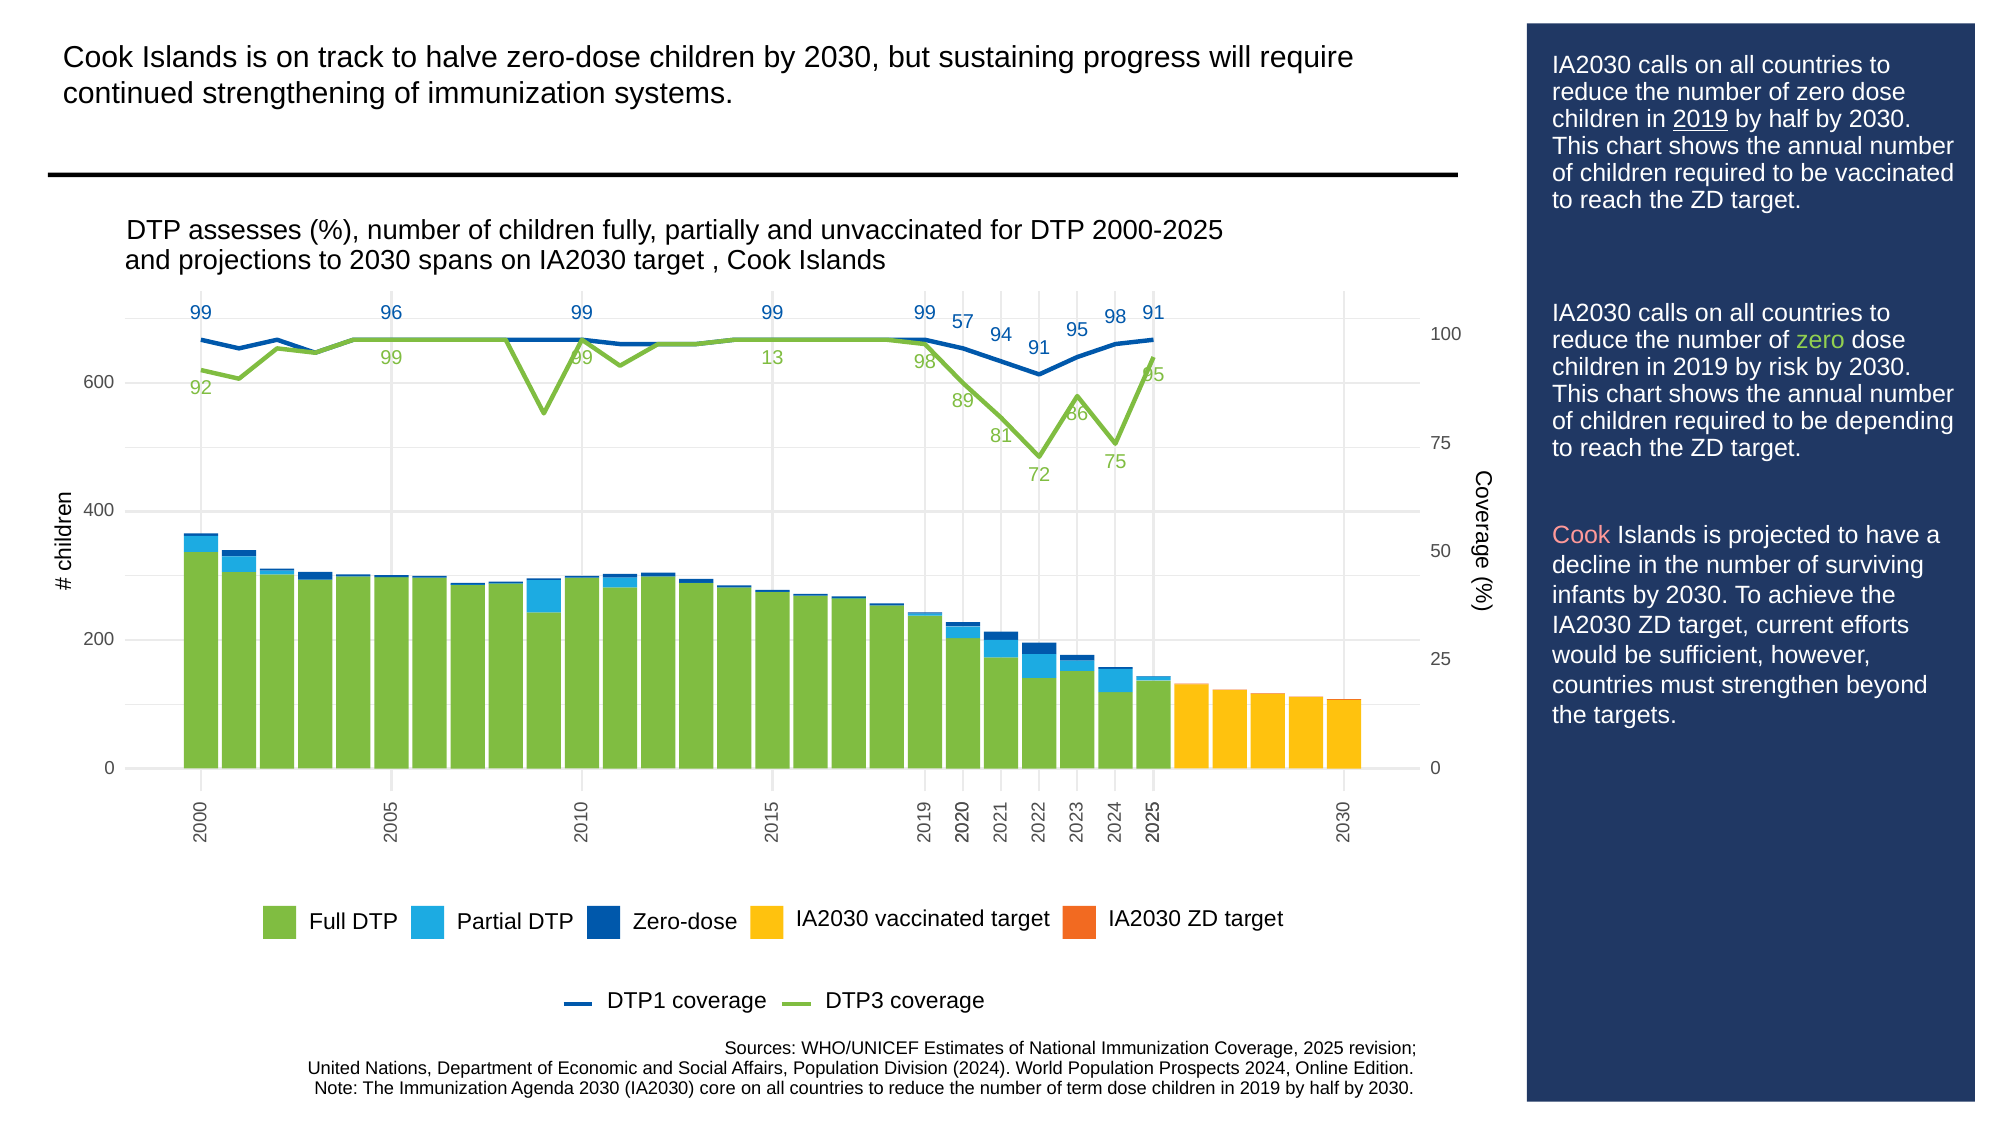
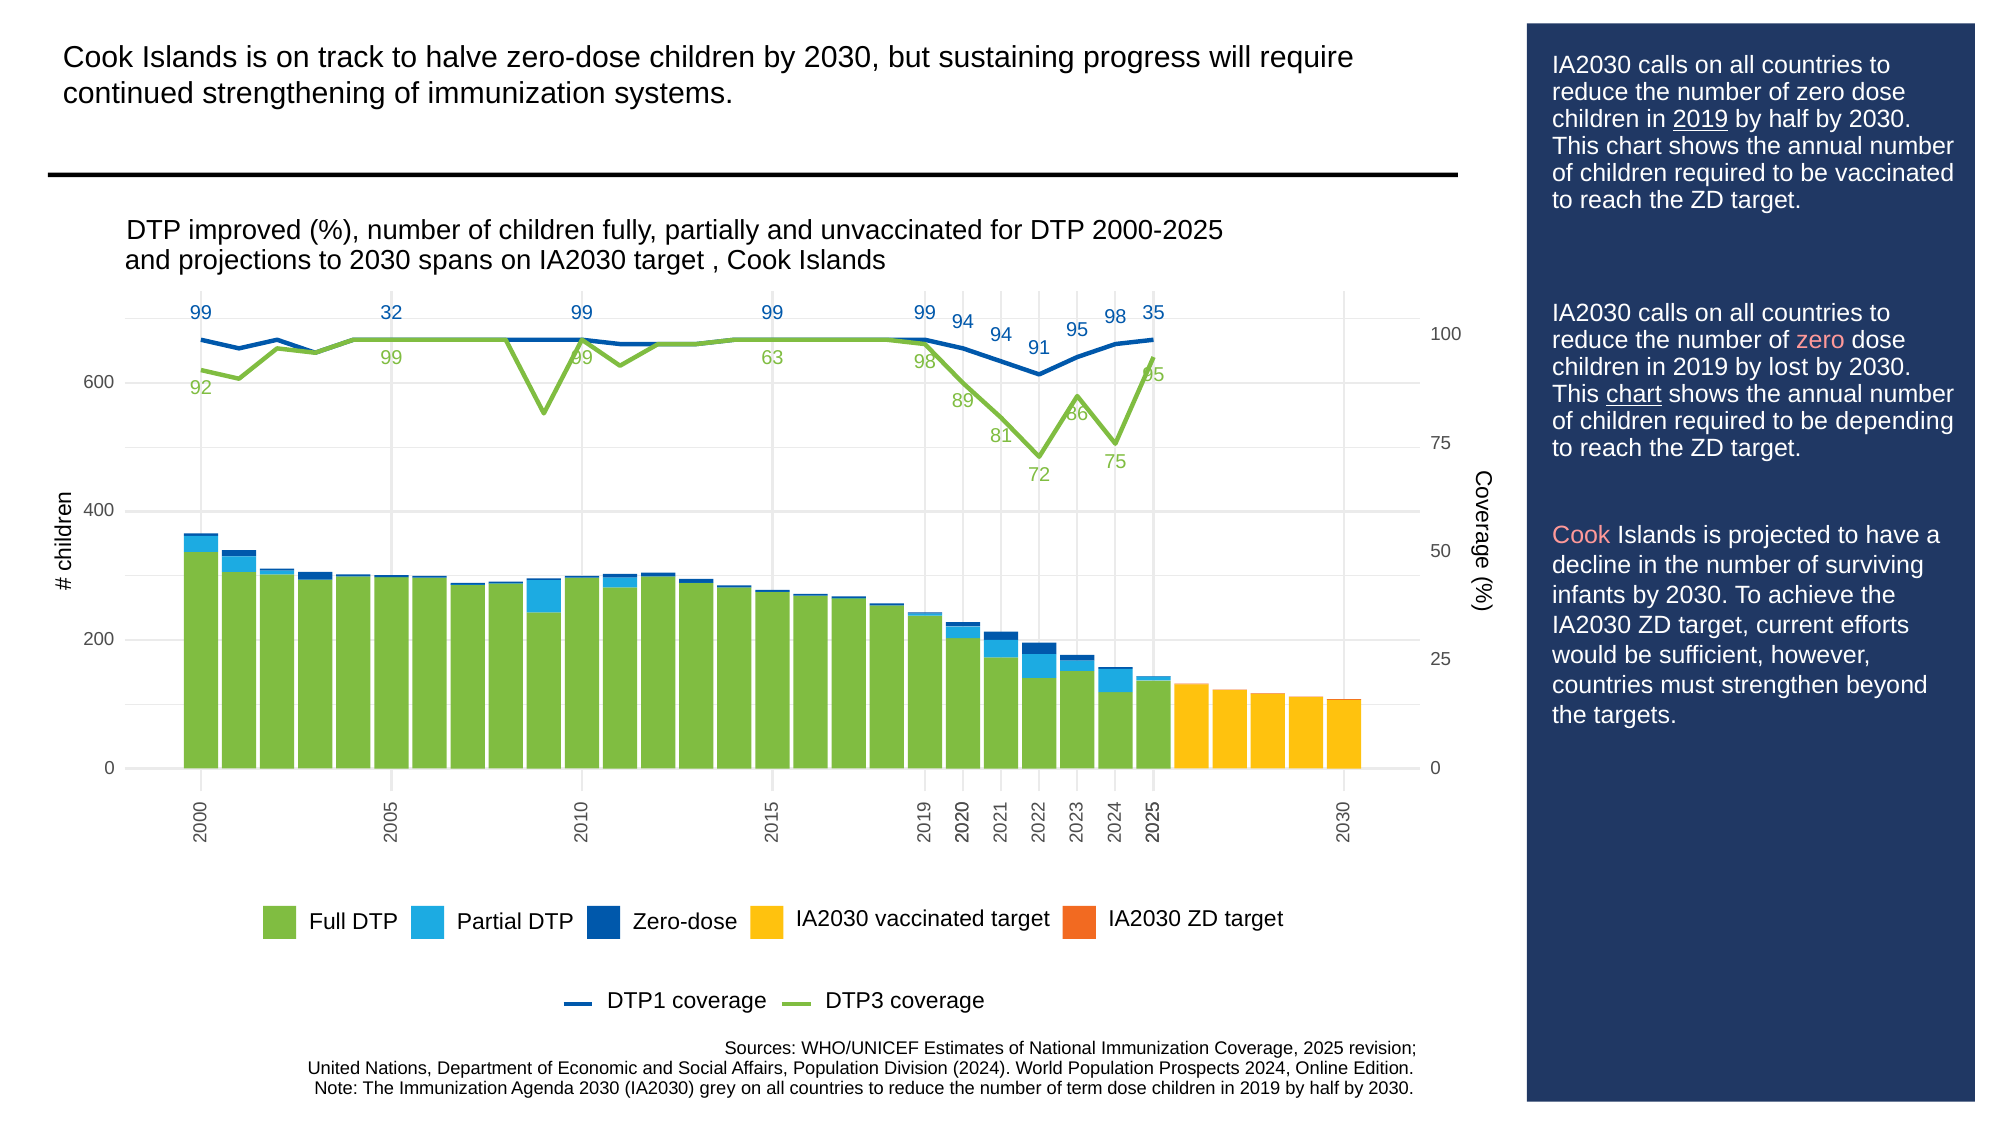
assesses: assesses -> improved (245, 230)
96: 96 -> 32 (391, 313)
99 57: 57 -> 94 (963, 322)
98 91: 91 -> 35 (1154, 313)
zero colour: light green -> pink (1821, 341)
13: 13 -> 63 (772, 358)
risk: risk -> lost (1788, 368)
chart underline: none -> present (1634, 395)
core: core -> grey (718, 1089)
